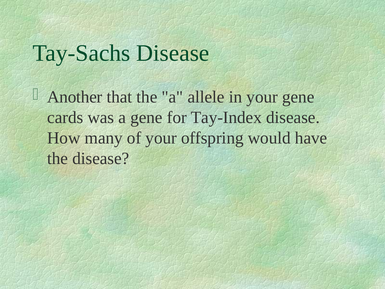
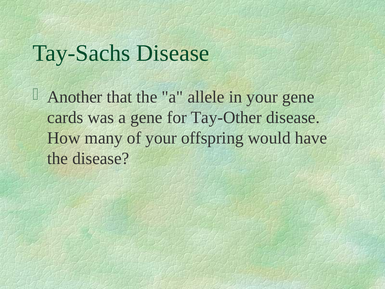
Tay-Index: Tay-Index -> Tay-Other (226, 117)
